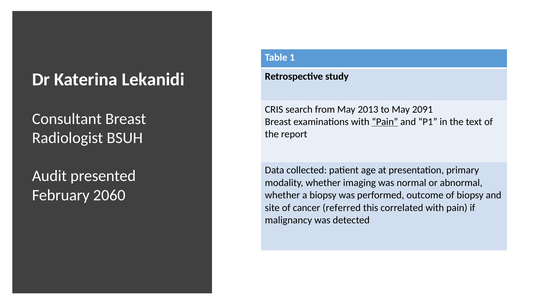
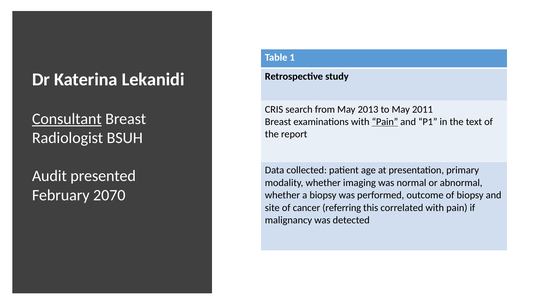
2091: 2091 -> 2011 (422, 109)
Consultant underline: none -> present (67, 119)
2060: 2060 -> 2070 (109, 195)
referred: referred -> referring (342, 208)
